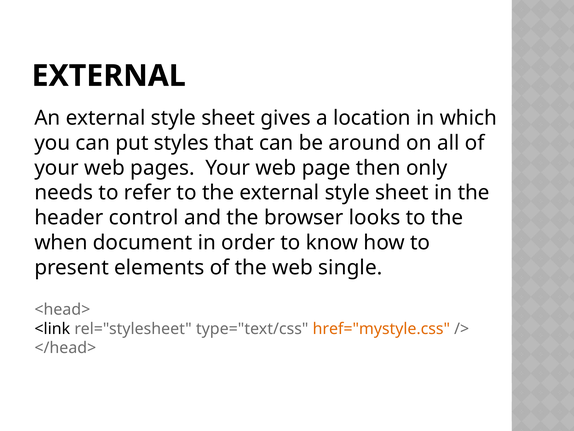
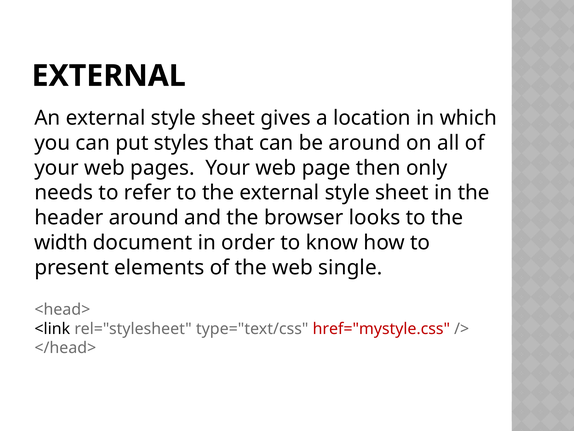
header control: control -> around (144, 217)
when: when -> width (61, 242)
href="mystyle.css colour: orange -> red (381, 328)
